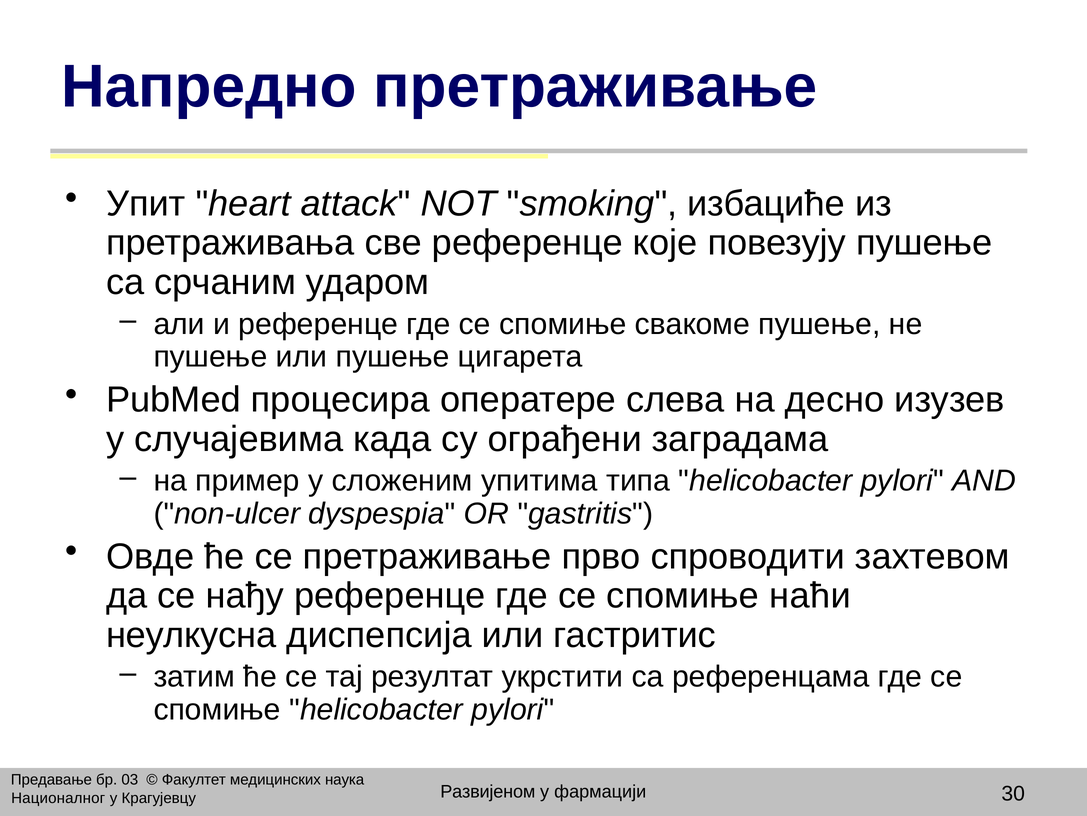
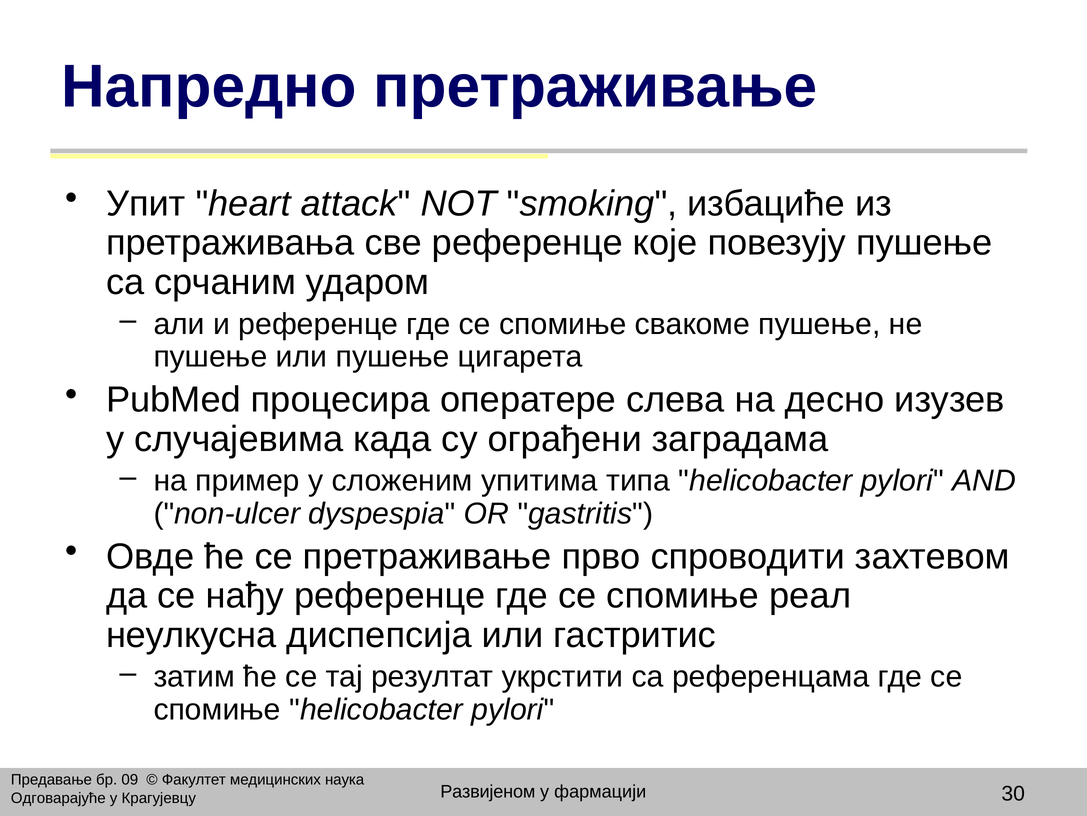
наћи: наћи -> реал (810, 595)
03: 03 -> 09 (130, 779)
Националног: Националног -> Одговарајуће (58, 797)
